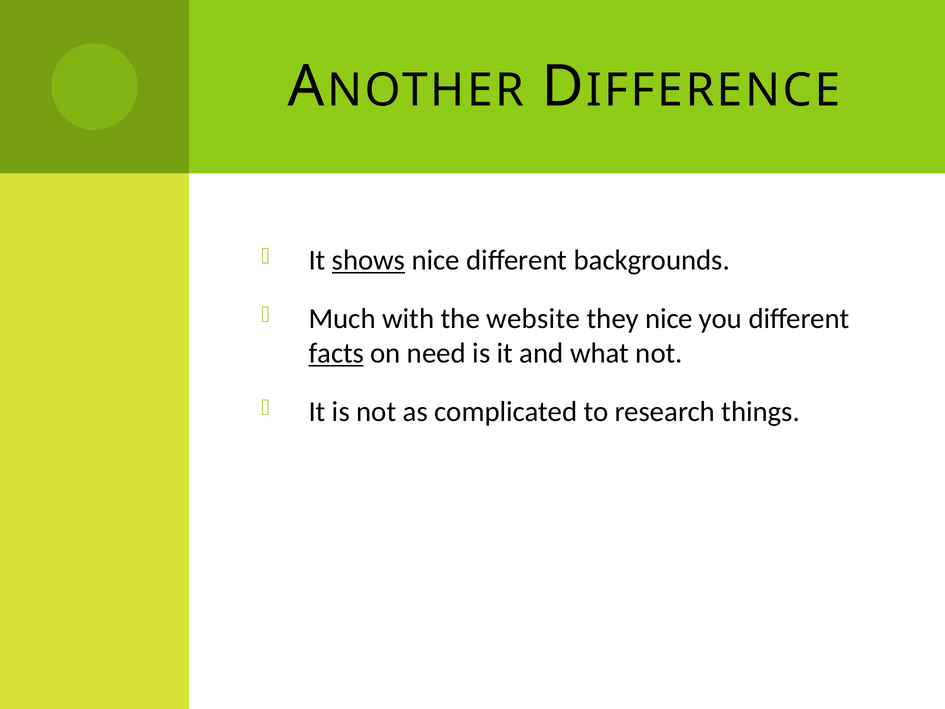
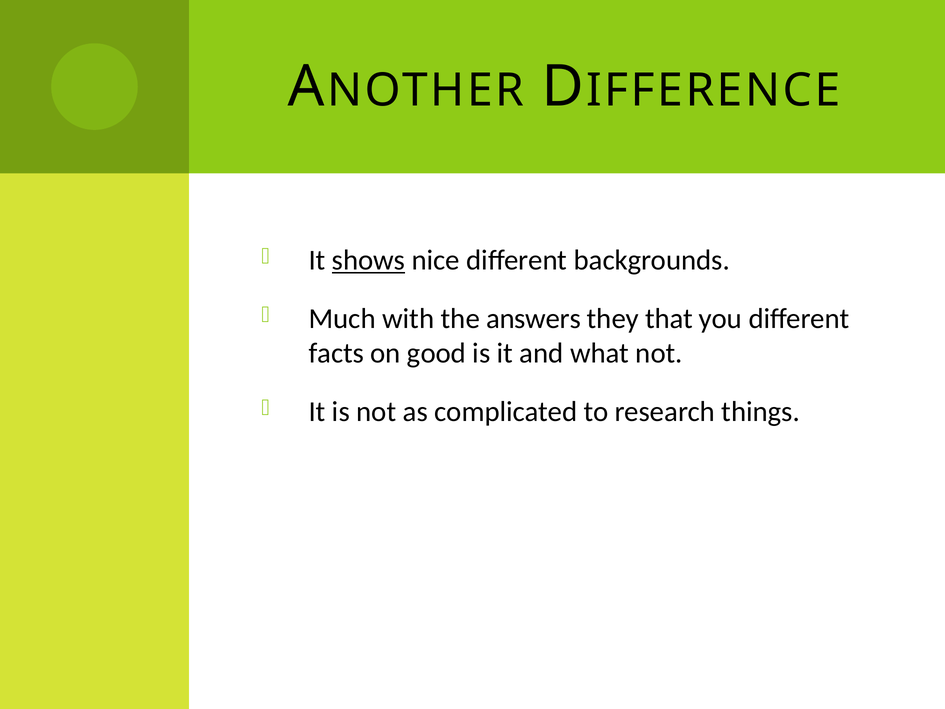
website: website -> answers (533, 319)
they nice: nice -> that (669, 319)
facts underline: present -> none (336, 353)
need: need -> good (436, 353)
